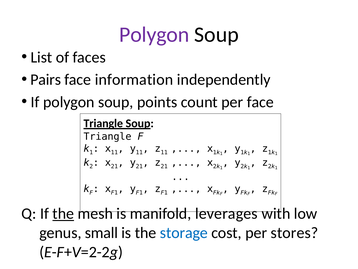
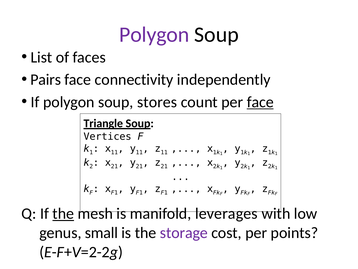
information: information -> connectivity (134, 80)
points: points -> stores (157, 102)
face underline: none -> present (260, 102)
Triangle: Triangle -> Vertices (108, 136)
storage colour: blue -> purple (184, 232)
stores: stores -> points (295, 232)
